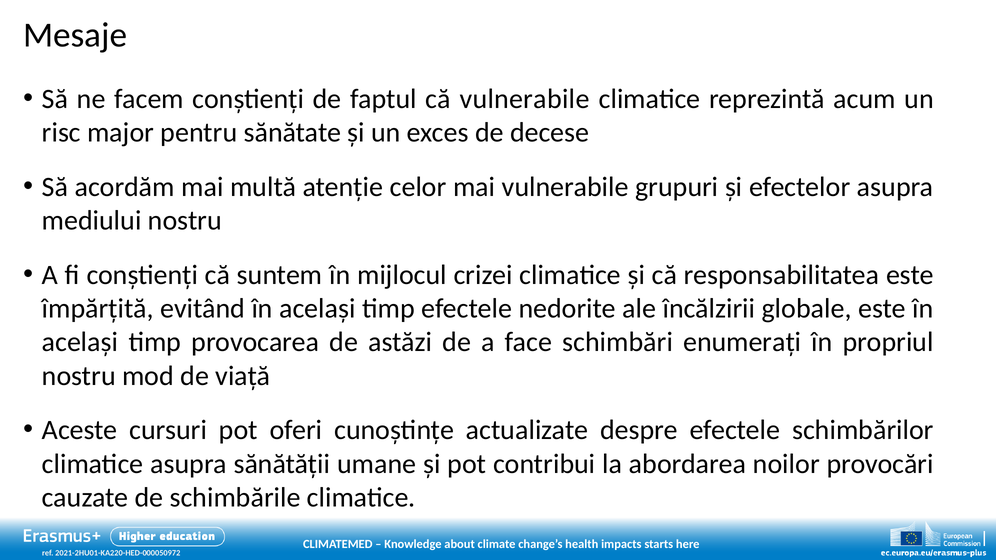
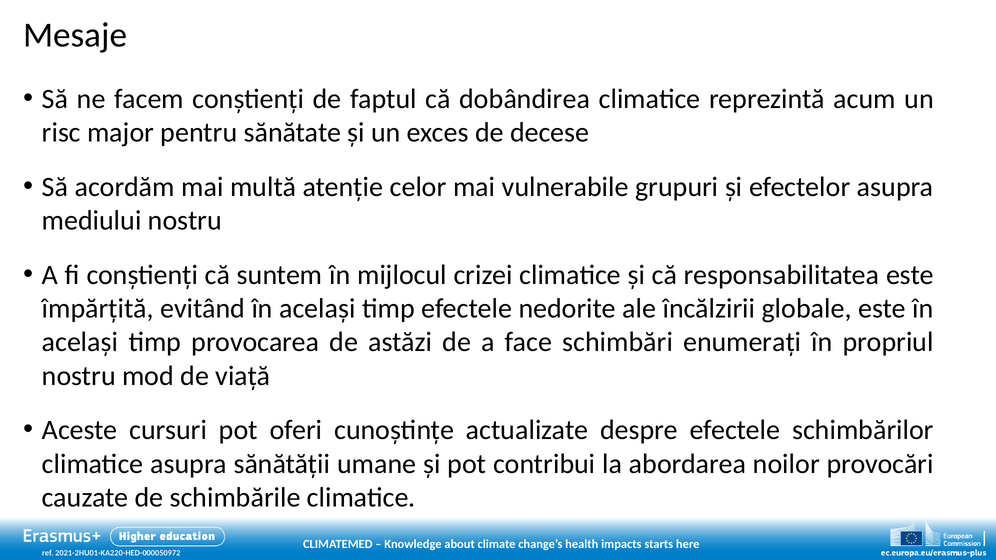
că vulnerabile: vulnerabile -> dobândirea (525, 99)
